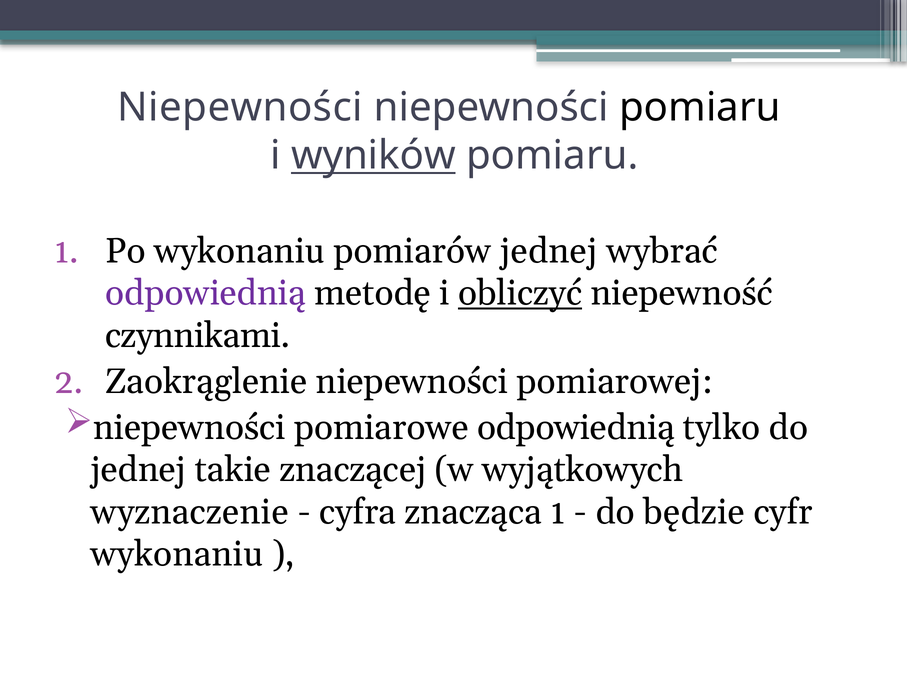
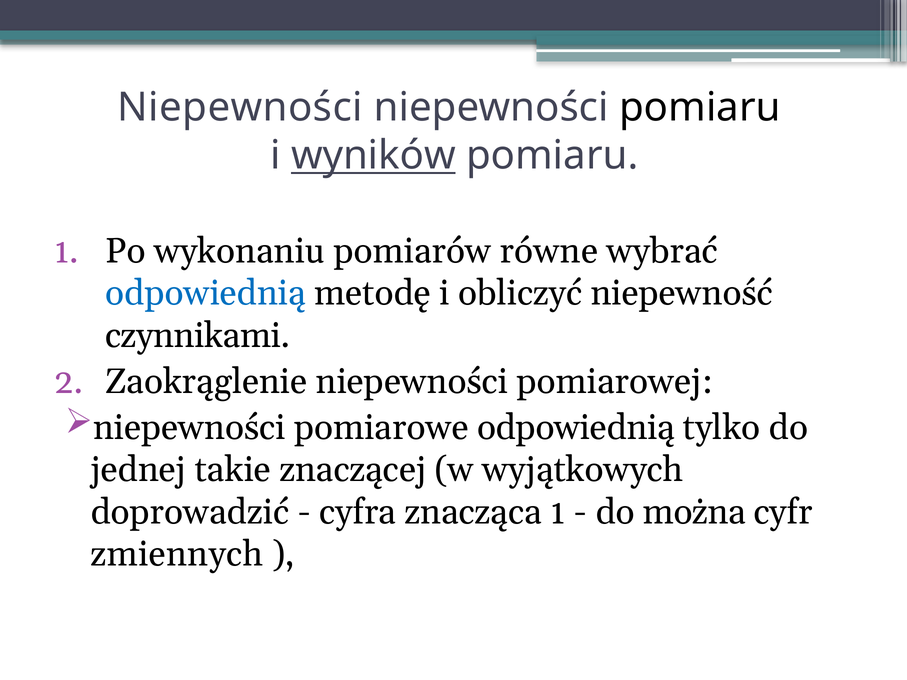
pomiarów jednej: jednej -> równe (549, 251)
odpowiednią colour: purple -> blue (206, 293)
obliczyć underline: present -> none (520, 293)
wyznaczenie: wyznaczenie -> doprowadzić (190, 512)
będzie: będzie -> można (694, 512)
wykonaniu: wykonaniu -> zmiennych (177, 554)
